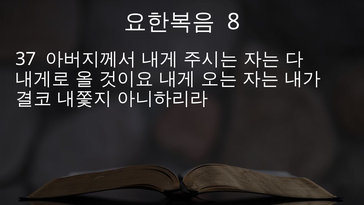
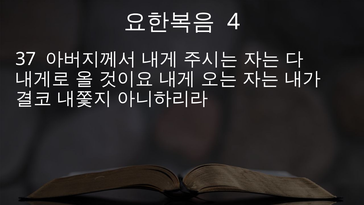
8: 8 -> 4 (234, 22)
